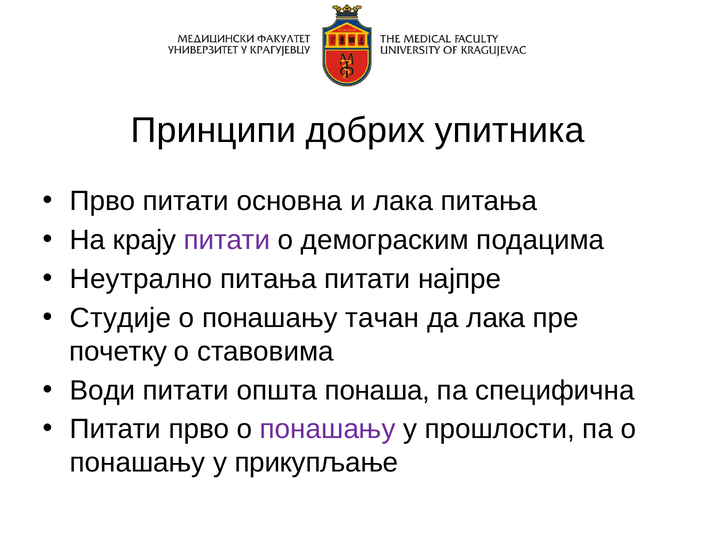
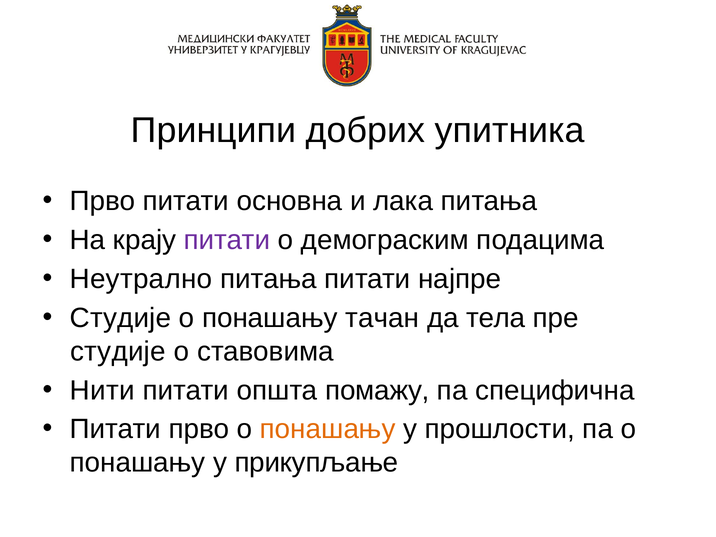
да лака: лака -> тела (496, 318)
почетку: почетку -> студије (118, 351)
Води: Води -> Нити (102, 390)
понаша: понаша -> помажу (377, 390)
понашању colour: purple -> orange (328, 429)
